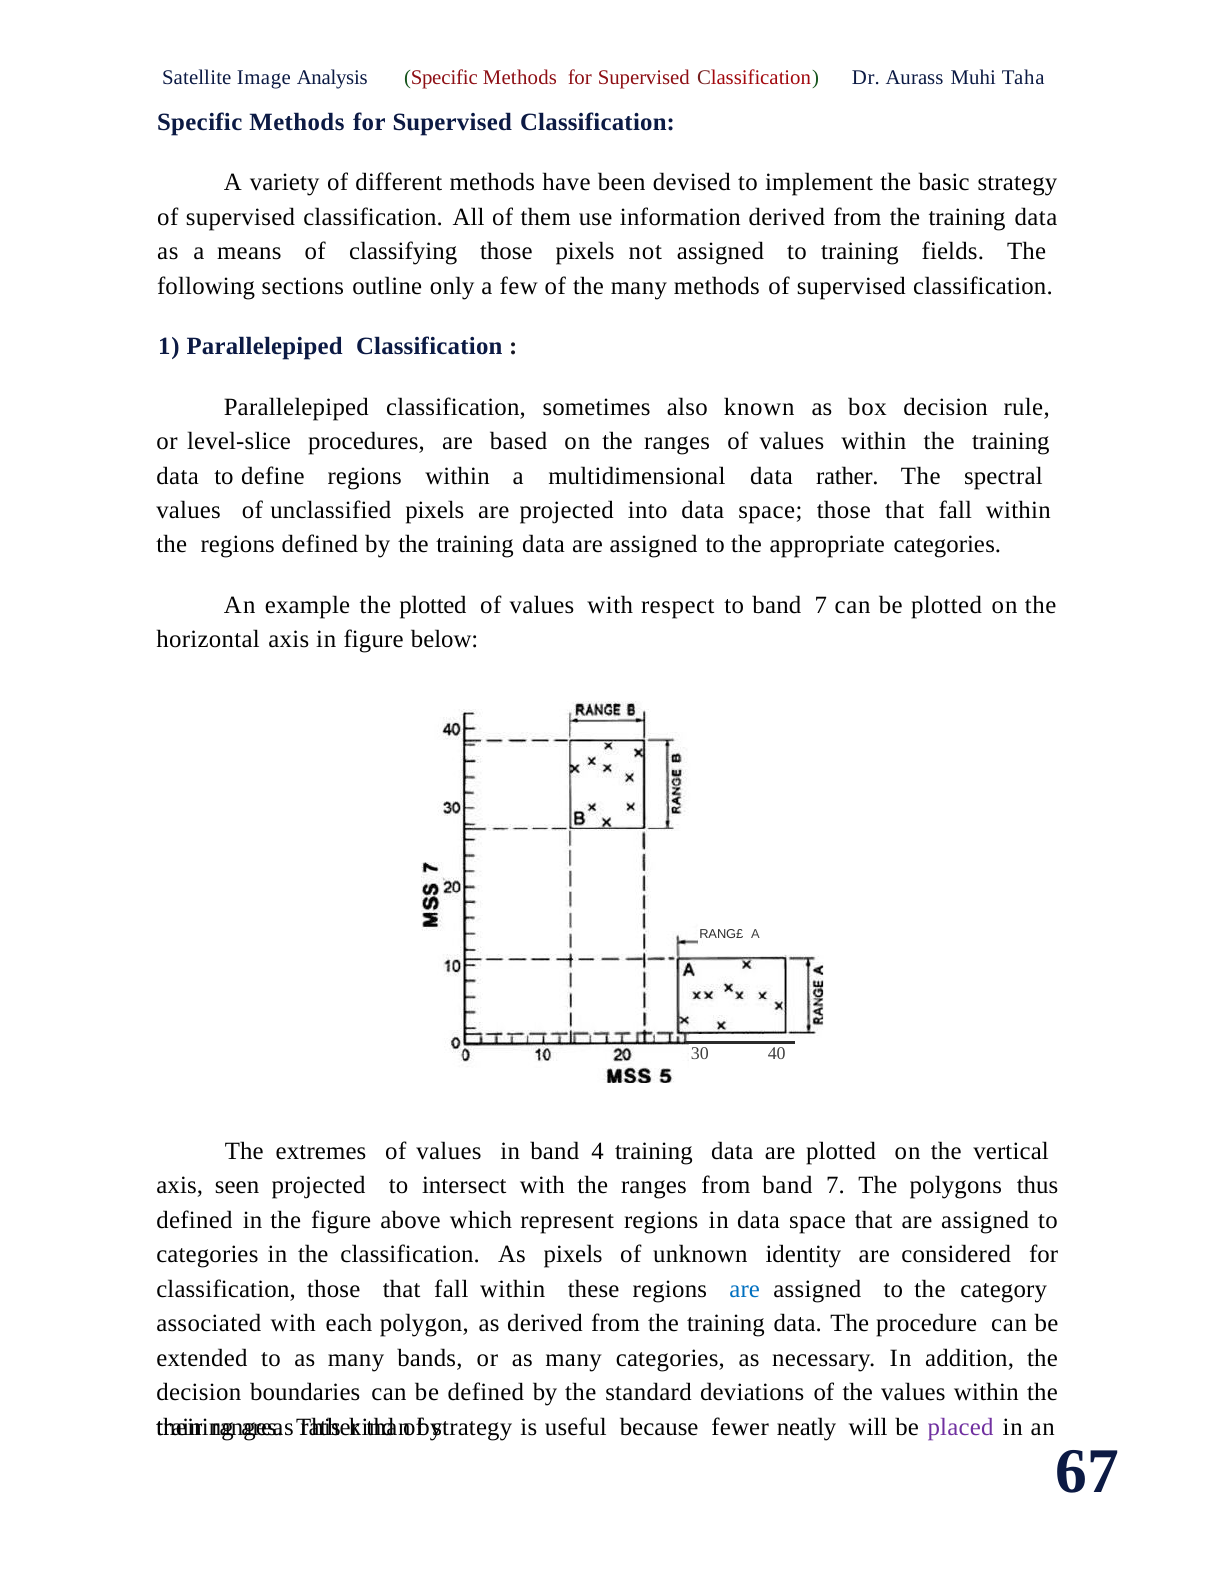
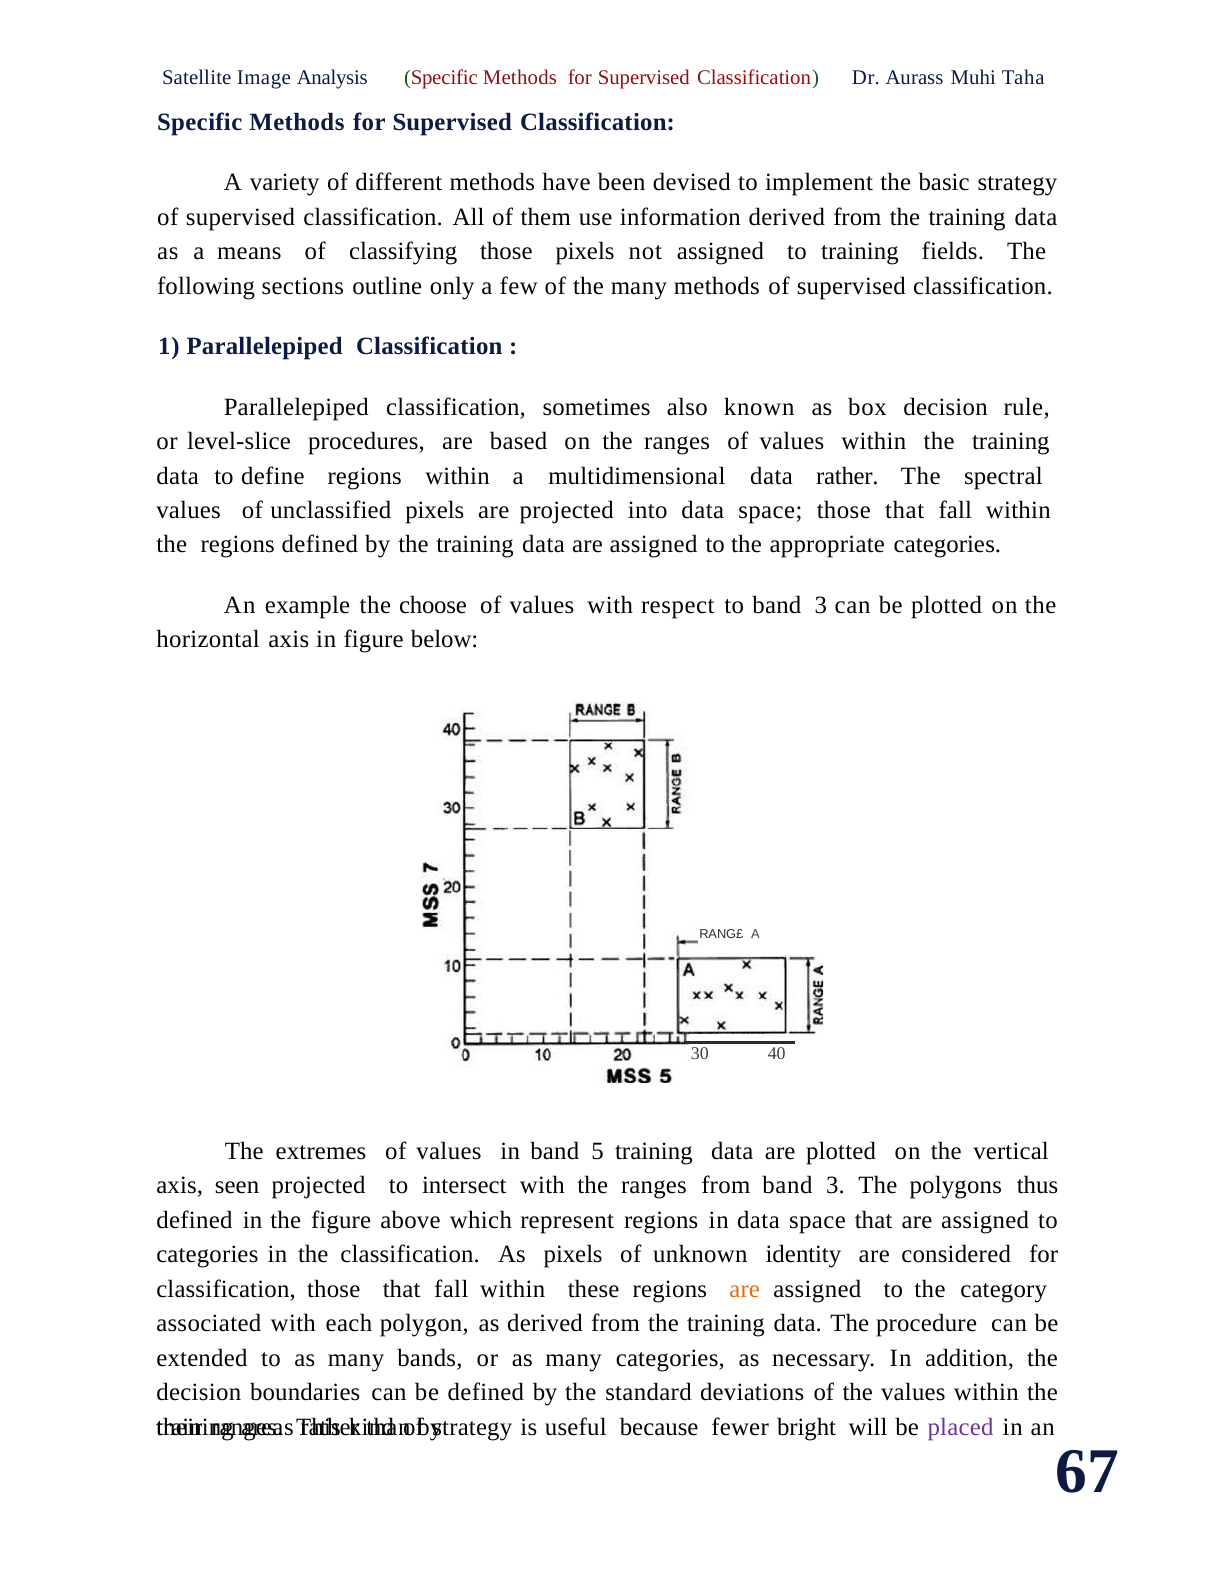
the plotted: plotted -> choose (433, 605)
to band 7: 7 -> 3 (821, 605)
4: 4 -> 5 (598, 1151)
from band 7: 7 -> 3 (836, 1185)
are colour: blue -> orange (745, 1289)
neatly: neatly -> bright (807, 1427)
